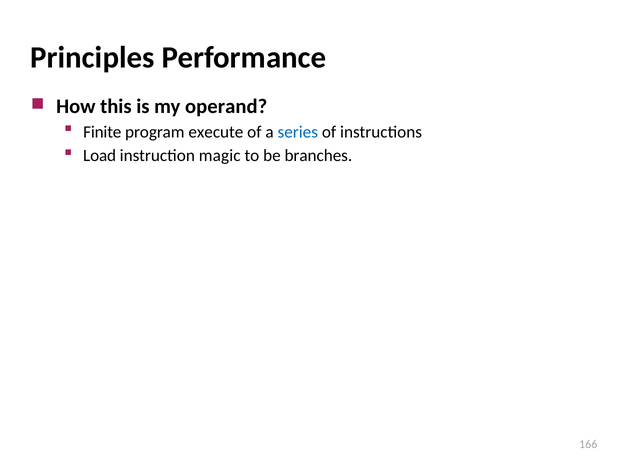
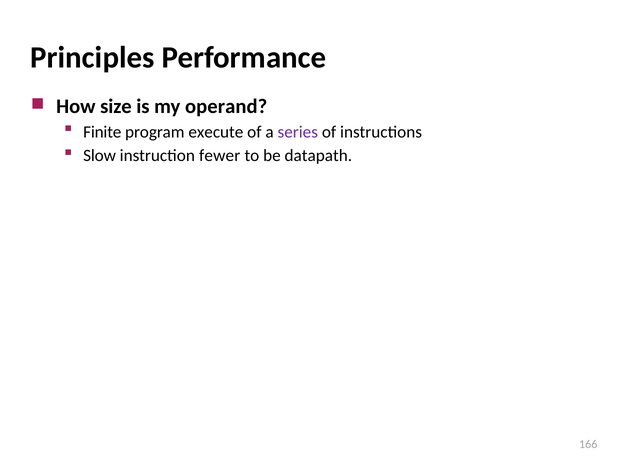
this: this -> size (116, 106)
series colour: blue -> purple (298, 132)
Load: Load -> Slow (100, 155)
magic: magic -> fewer (220, 155)
branches: branches -> datapath (318, 155)
